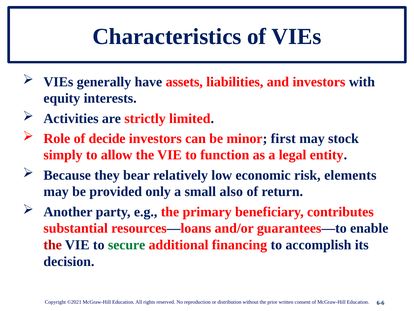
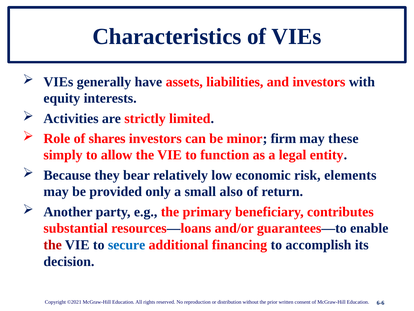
decide: decide -> shares (107, 138)
first: first -> firm (283, 138)
stock: stock -> these (343, 138)
secure colour: green -> blue (127, 245)
